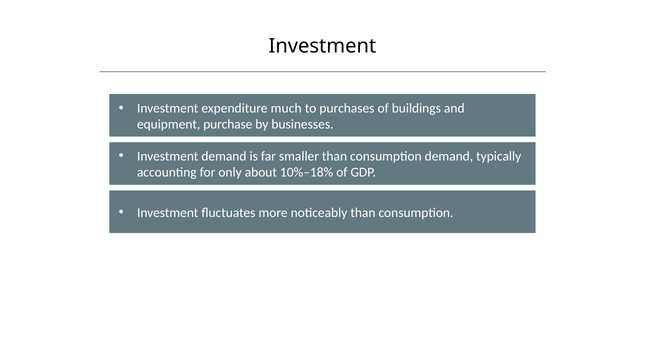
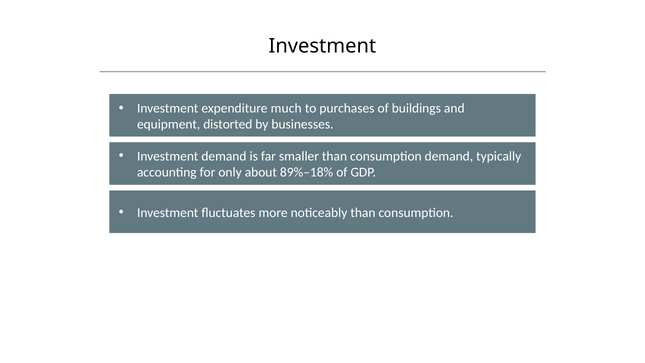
purchase: purchase -> distorted (228, 124)
10%–18%: 10%–18% -> 89%–18% (307, 172)
